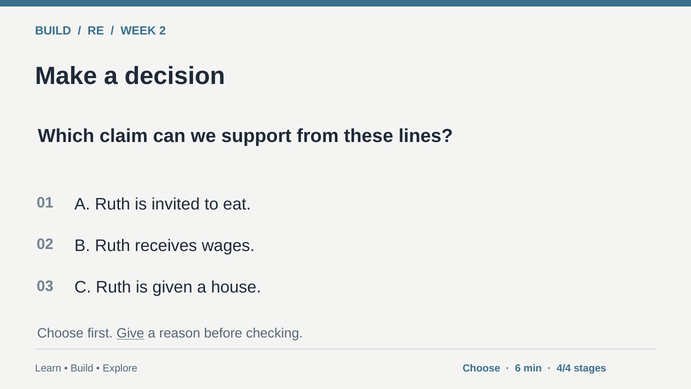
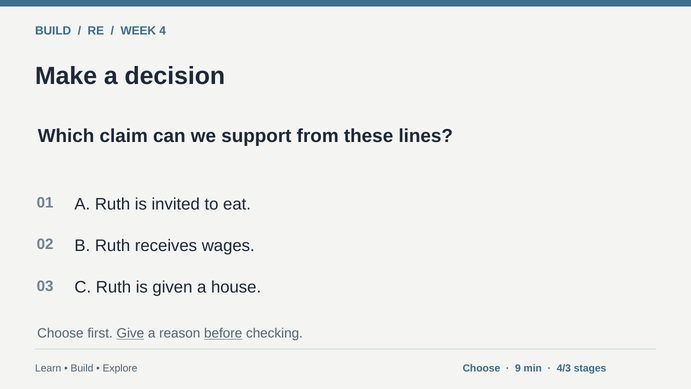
2: 2 -> 4 (163, 31)
before underline: none -> present (223, 333)
6: 6 -> 9 (518, 368)
4/4: 4/4 -> 4/3 (564, 368)
